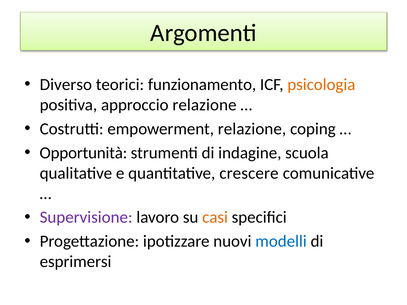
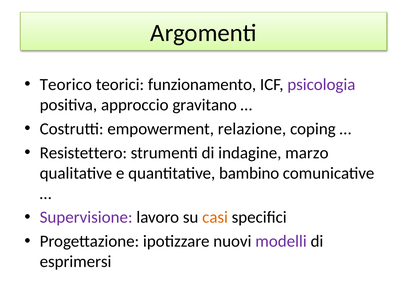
Diverso: Diverso -> Teorico (66, 85)
psicologia colour: orange -> purple (321, 85)
approccio relazione: relazione -> gravitano (205, 105)
Opportunità: Opportunità -> Resistettero (83, 153)
scuola: scuola -> marzo (307, 153)
crescere: crescere -> bambino (249, 173)
modelli colour: blue -> purple (281, 242)
